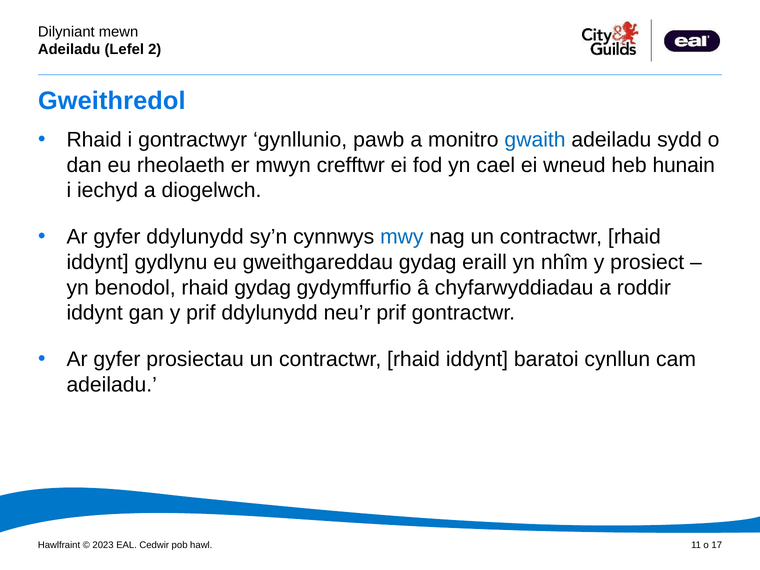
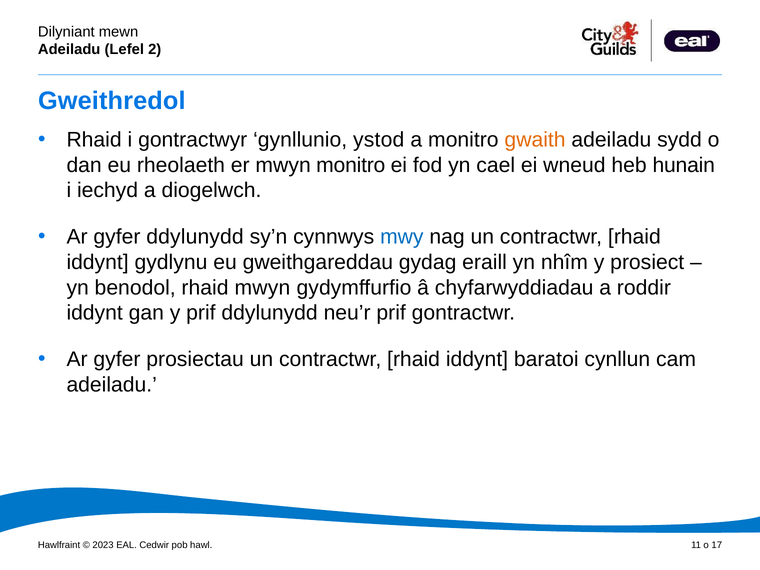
pawb: pawb -> ystod (379, 140)
gwaith colour: blue -> orange (535, 140)
mwyn crefftwr: crefftwr -> monitro (351, 165)
rhaid gydag: gydag -> mwyn (262, 288)
